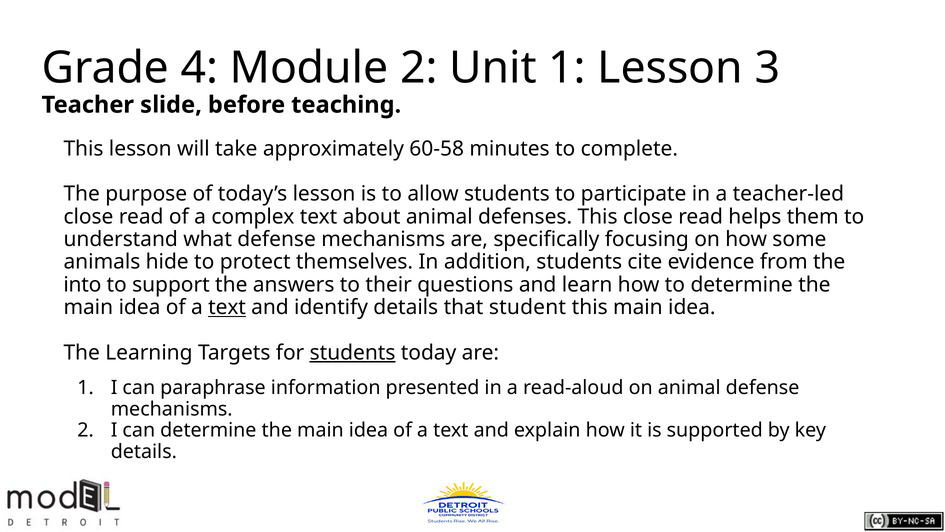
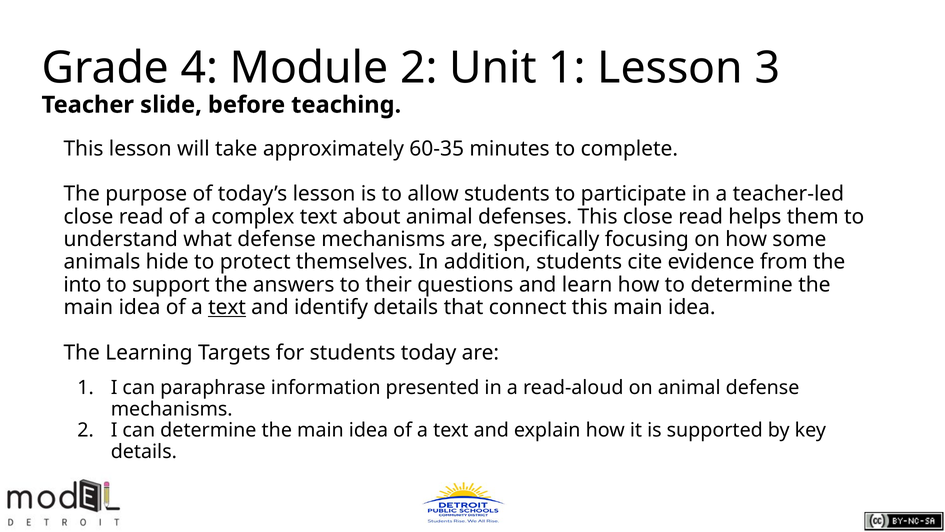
60-58: 60-58 -> 60-35 (437, 149)
student: student -> connect (528, 307)
students underline: present -> none (353, 352)
